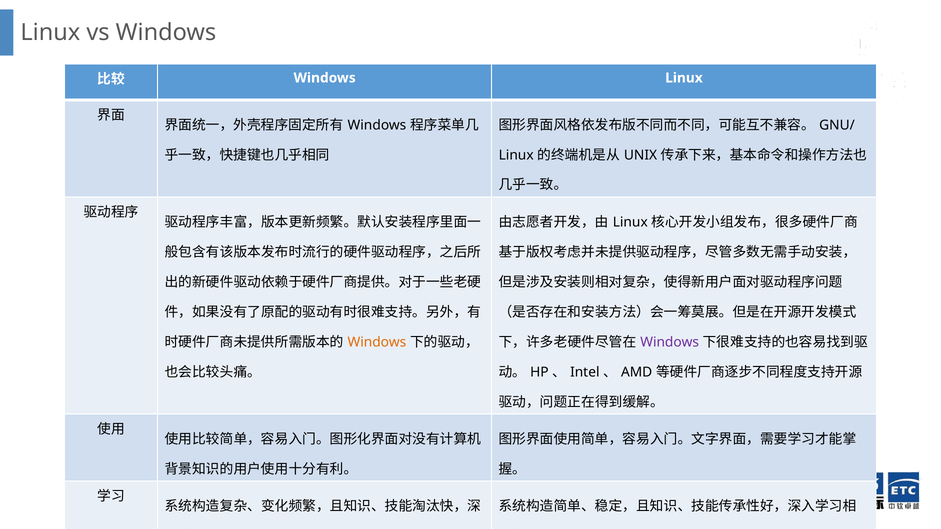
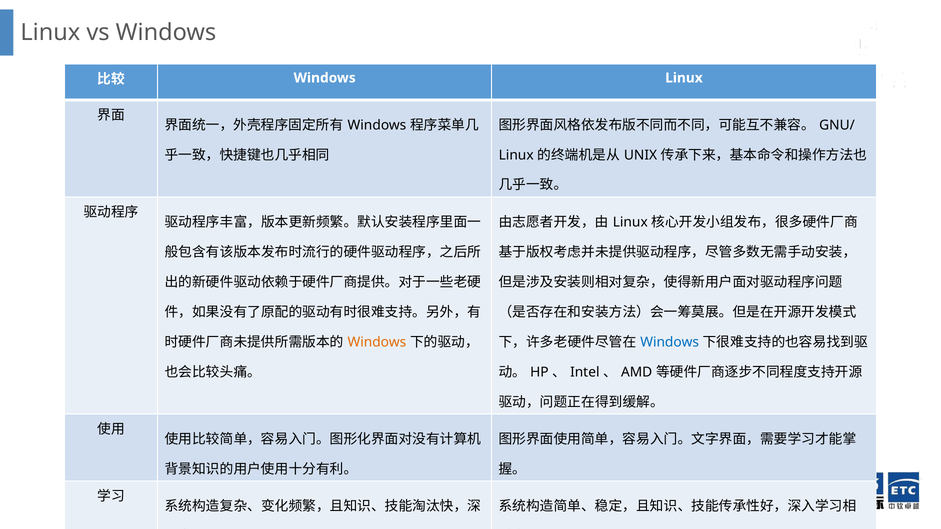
Windows colour: purple -> blue (670, 342)
